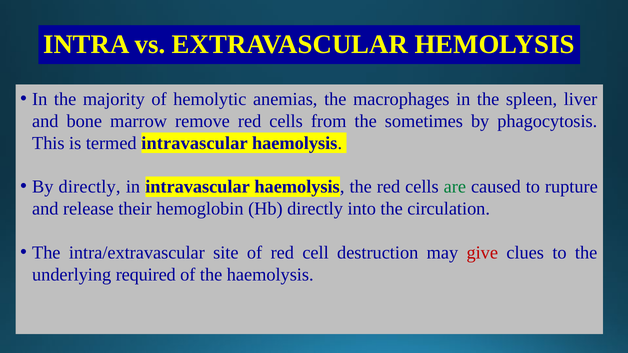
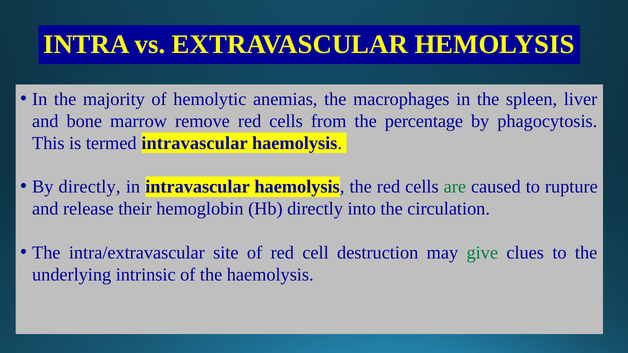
sometimes: sometimes -> percentage (424, 121)
give colour: red -> green (482, 253)
required: required -> intrinsic (146, 275)
